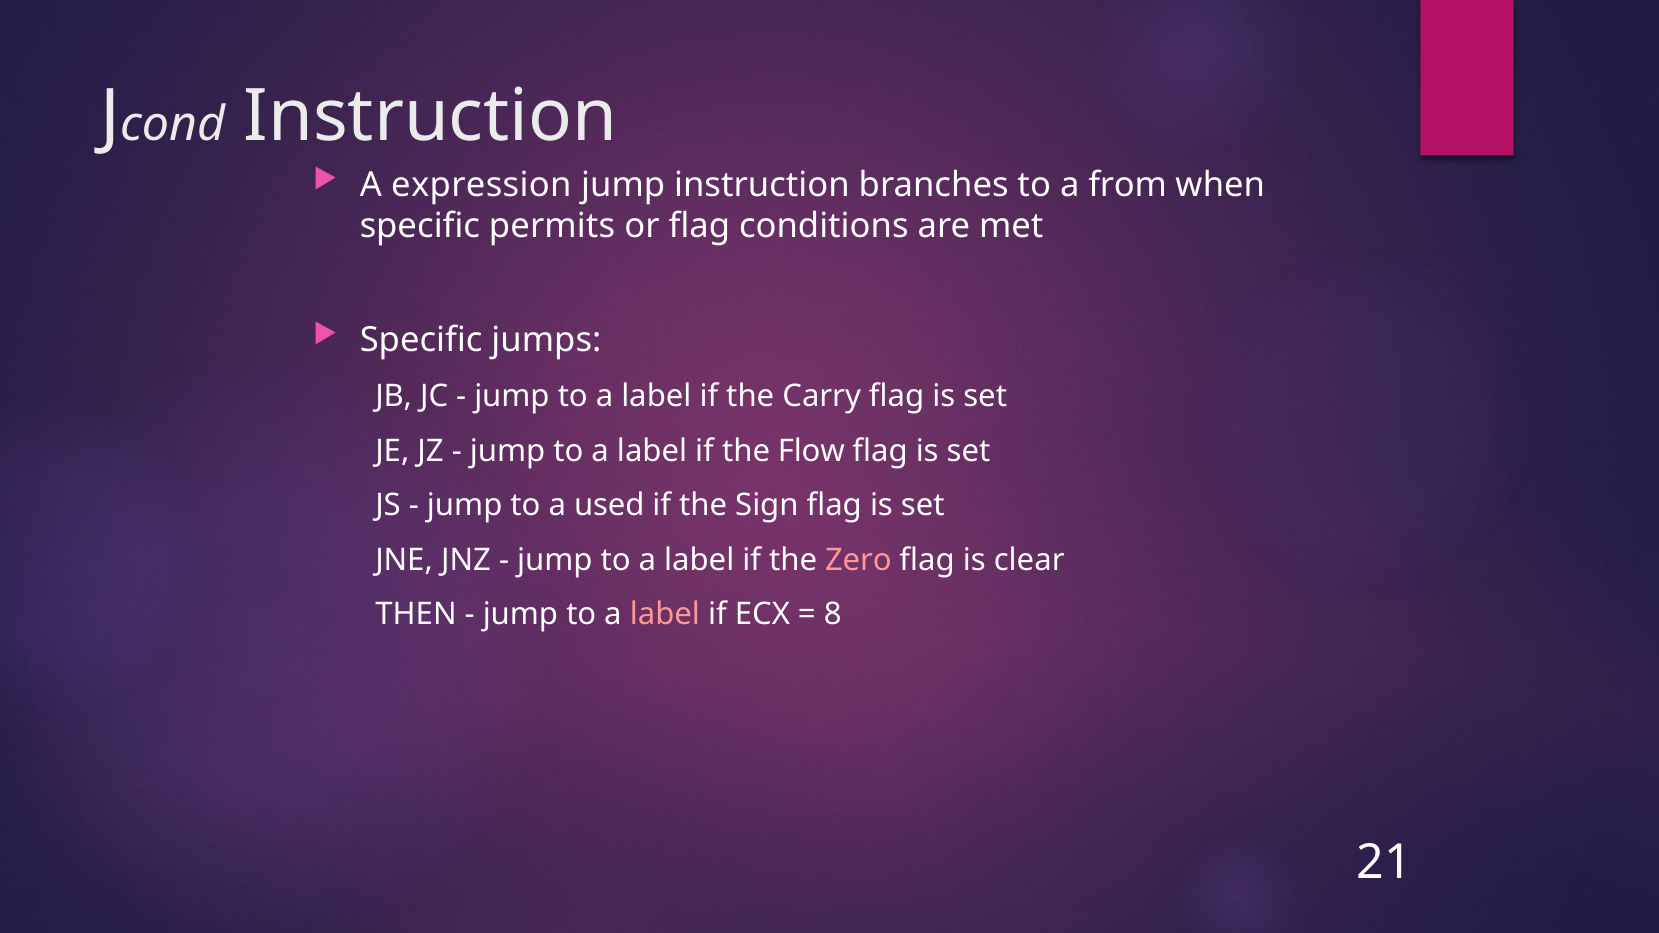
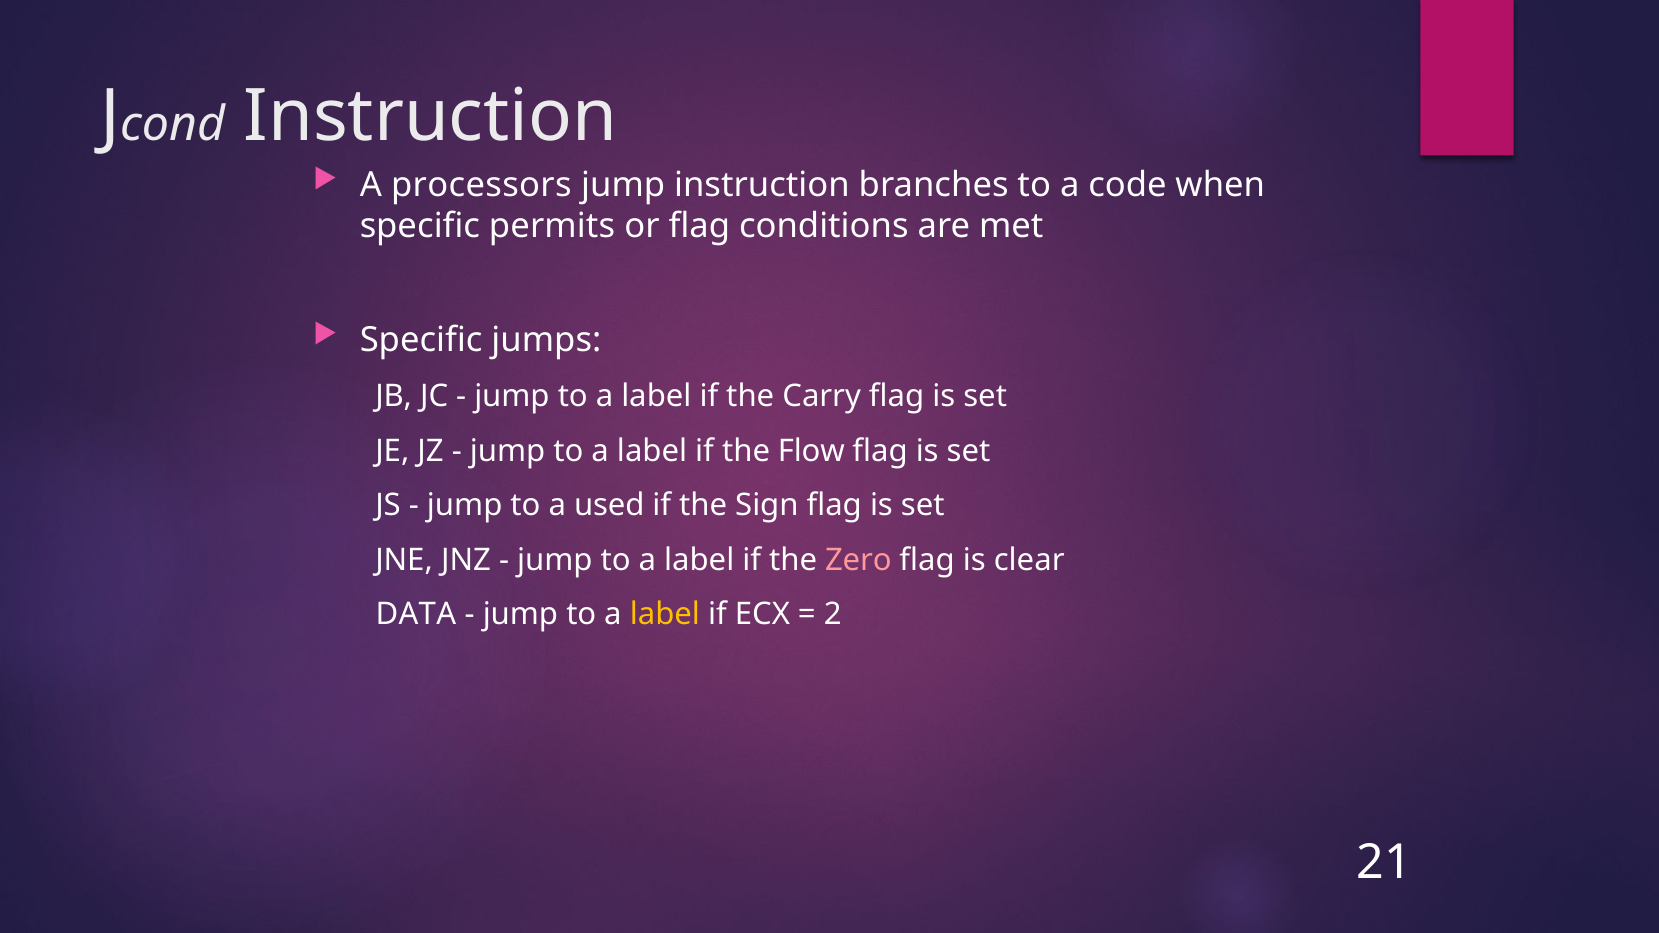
expression: expression -> processors (481, 185)
from: from -> code (1127, 185)
THEN: THEN -> DATA (416, 615)
label colour: pink -> yellow (665, 615)
8: 8 -> 2 (833, 615)
